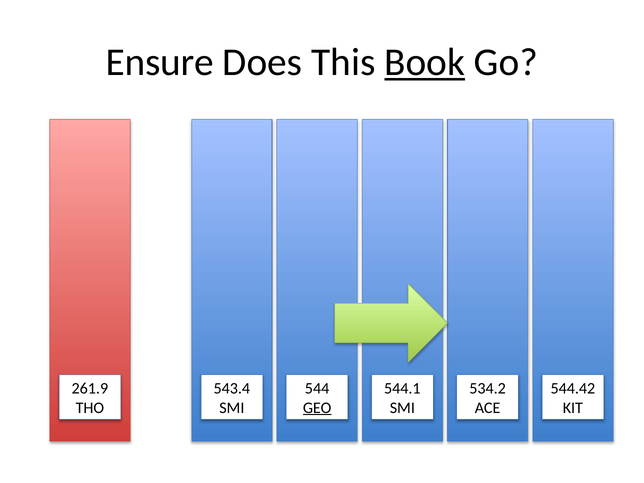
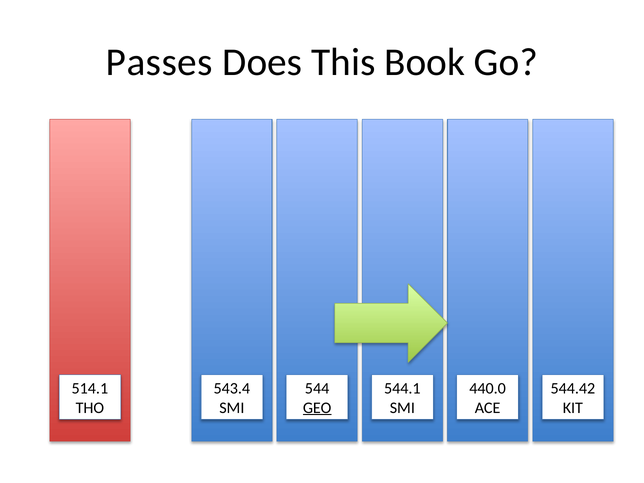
Ensure: Ensure -> Passes (159, 62)
Book underline: present -> none (425, 62)
261.9: 261.9 -> 514.1 (90, 388)
534.2: 534.2 -> 440.0 (488, 388)
